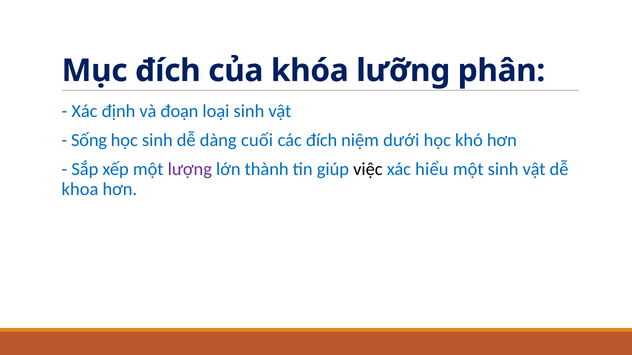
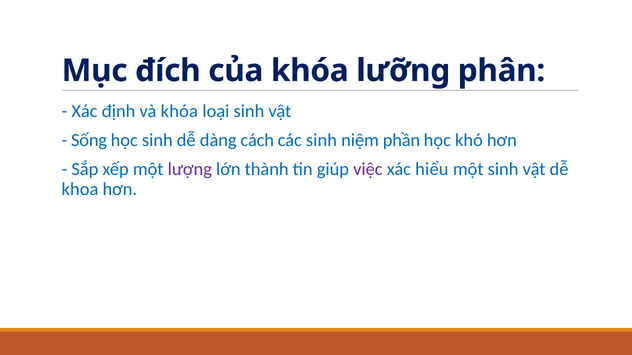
và đoạn: đoạn -> khóa (179, 111)
cuối: cuối -> cách (257, 140)
các đích: đích -> sinh (321, 140)
dưới: dưới -> phần (401, 140)
việc colour: black -> purple (368, 169)
